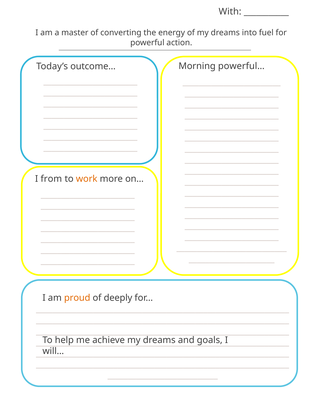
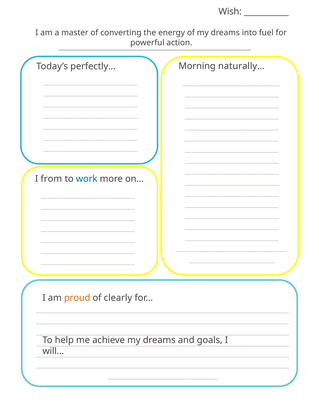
With: With -> Wish (230, 12)
powerful…: powerful… -> naturally… (241, 66)
outcome…: outcome… -> perfectly… (93, 66)
work colour: orange -> blue (87, 179)
deeply: deeply -> clearly (118, 298)
